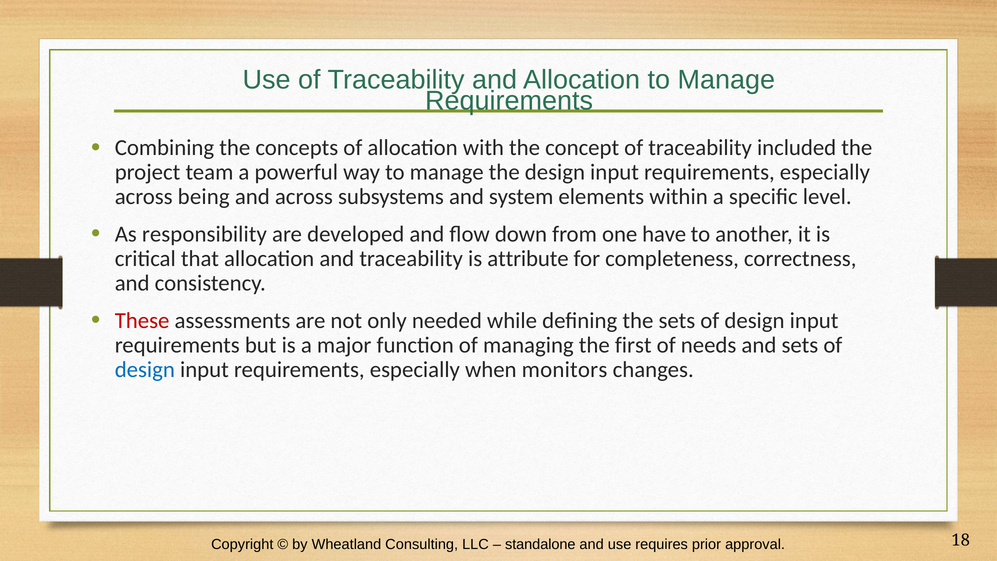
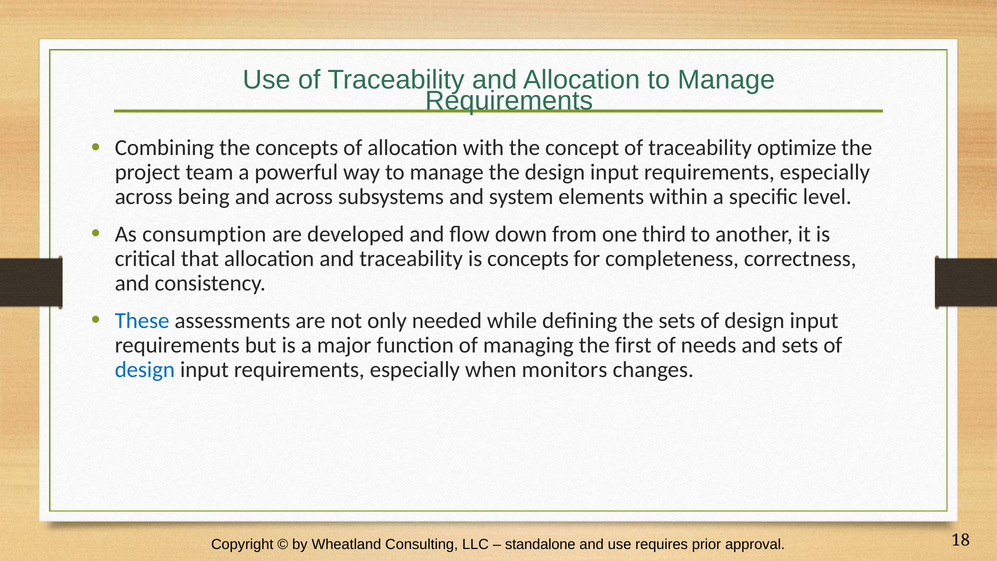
included: included -> optimize (797, 148)
responsibility: responsibility -> consumption (204, 234)
have: have -> third (664, 234)
is attribute: attribute -> concepts (528, 259)
These colour: red -> blue (142, 320)
